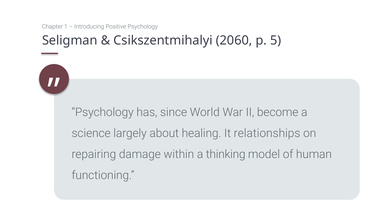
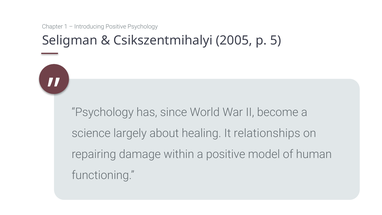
2060: 2060 -> 2005 (234, 40)
a thinking: thinking -> positive (226, 154)
